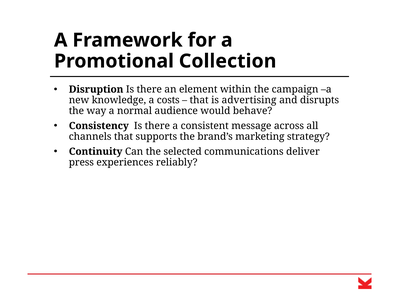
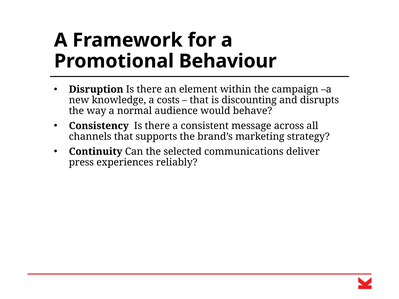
Collection: Collection -> Behaviour (228, 61)
advertising: advertising -> discounting (249, 100)
